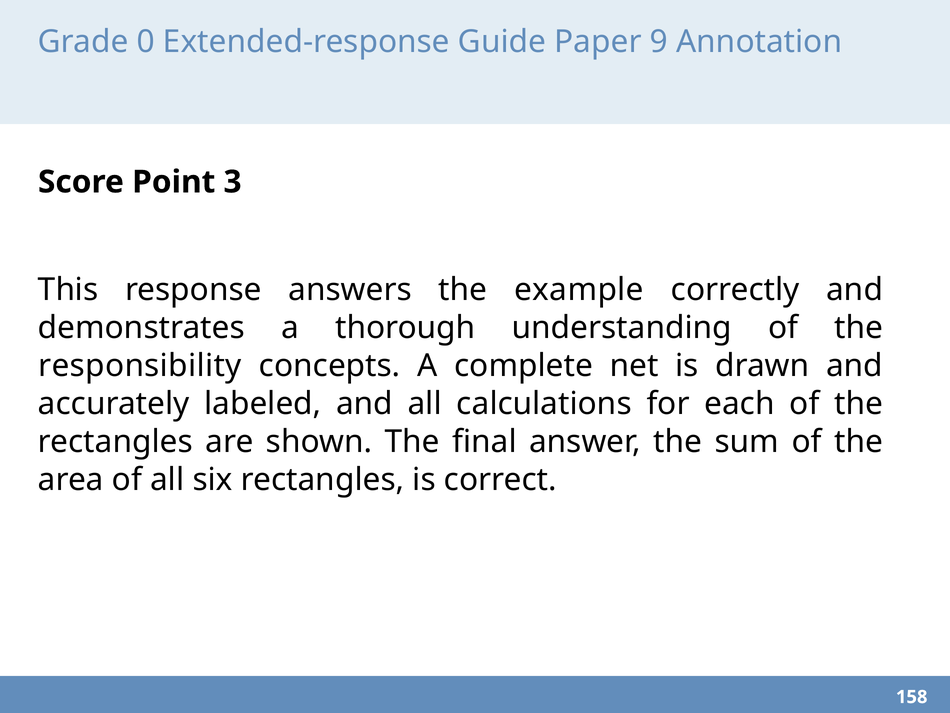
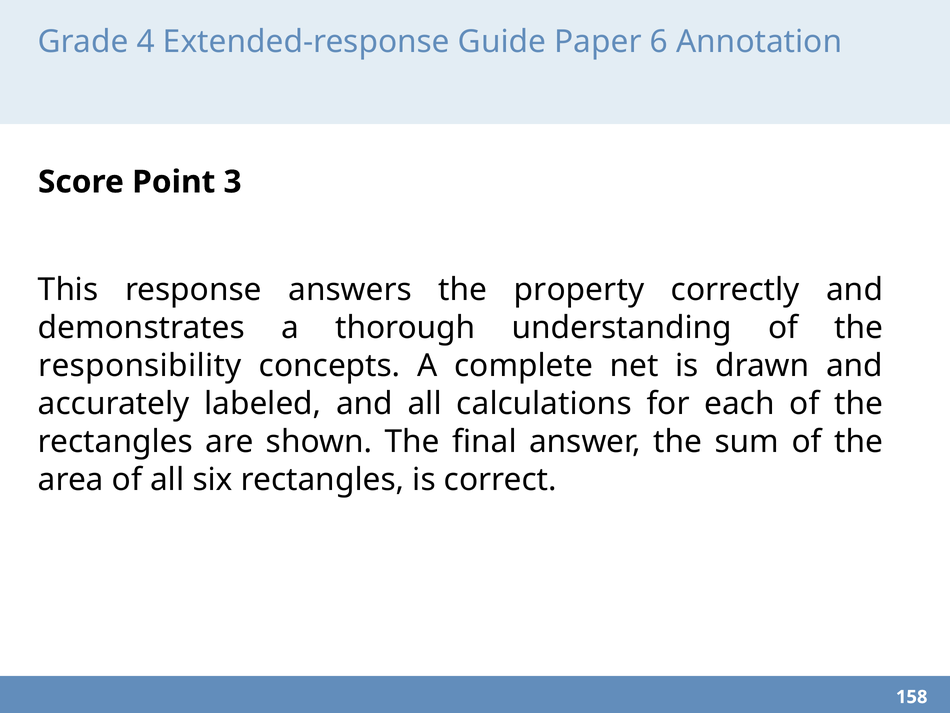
0: 0 -> 4 (146, 42)
9: 9 -> 6 (659, 42)
example: example -> property (579, 290)
